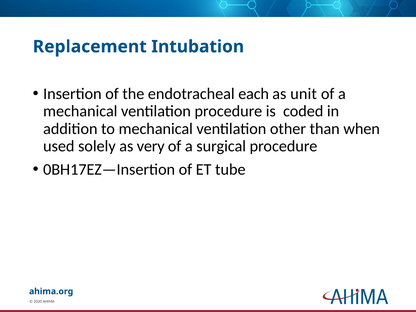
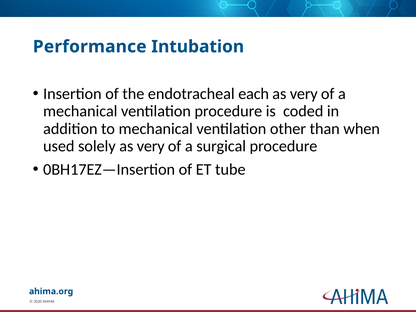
Replacement: Replacement -> Performance (90, 47)
unit: unit -> very (304, 94)
